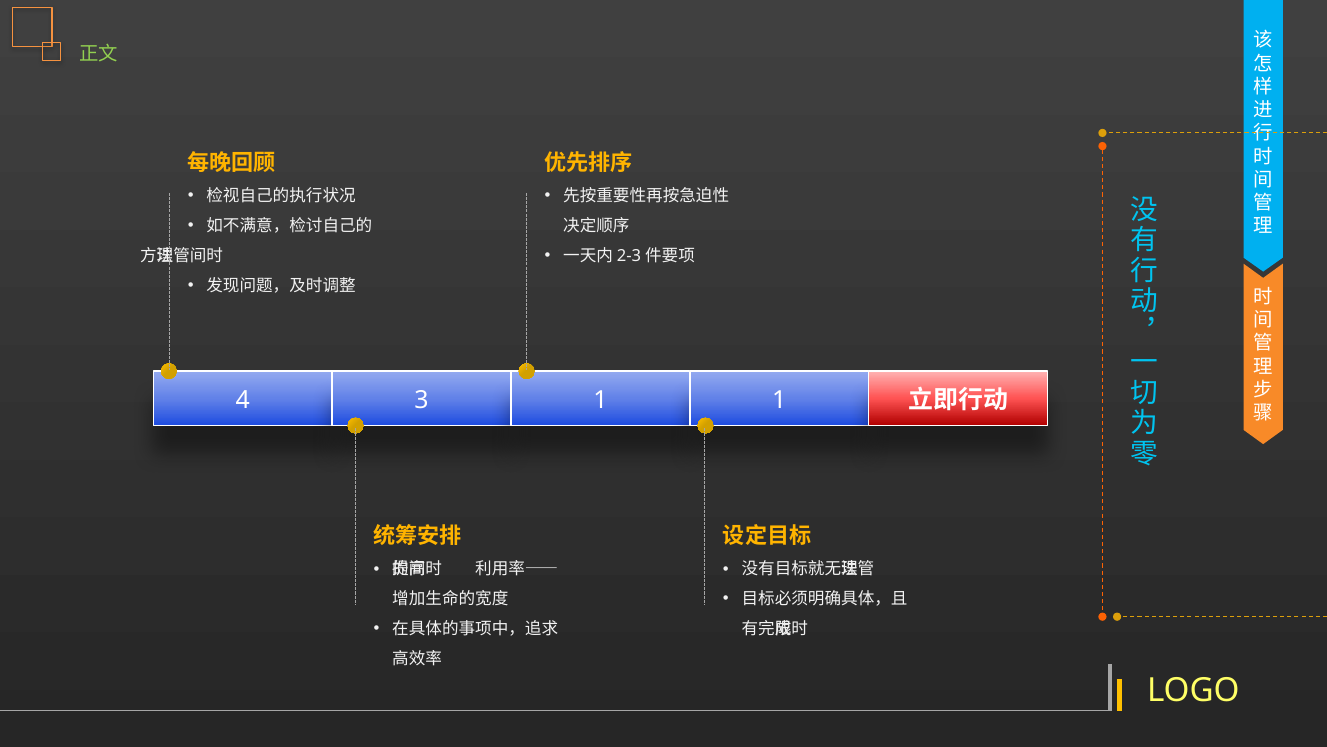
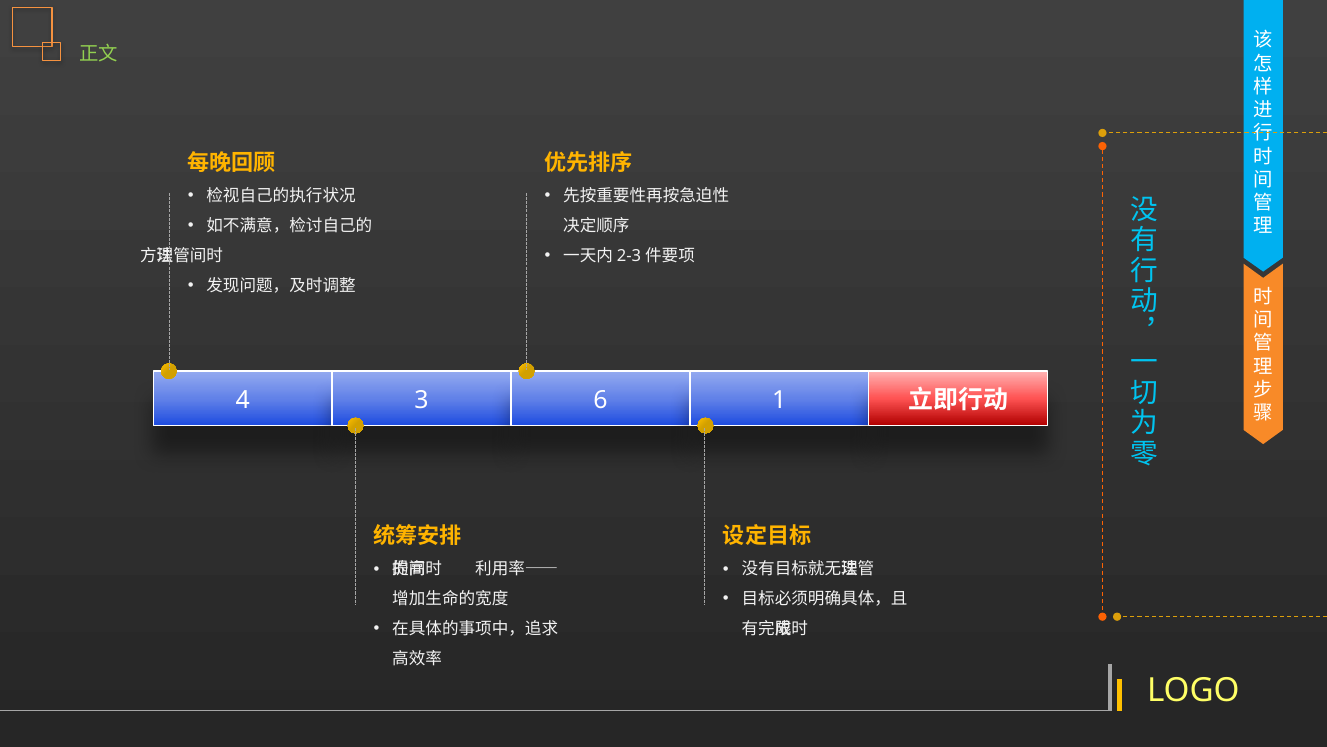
3 1: 1 -> 6 (600, 400)
